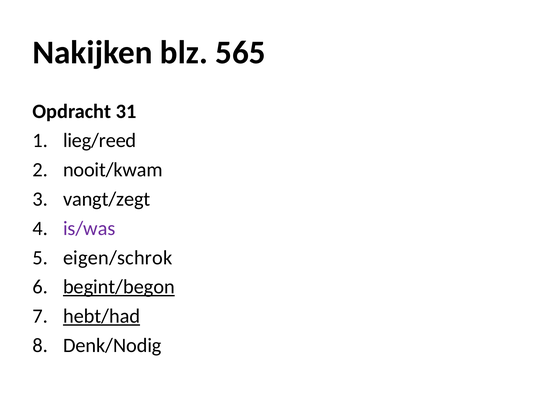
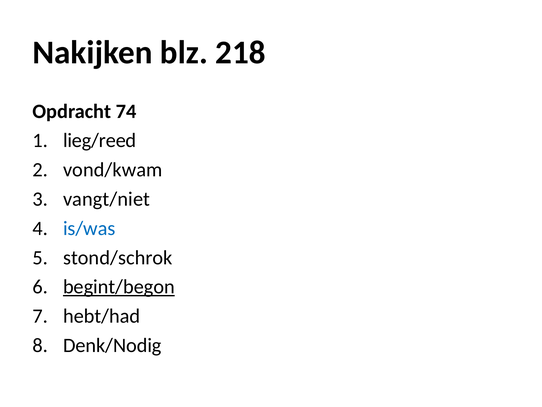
565: 565 -> 218 (240, 52)
31: 31 -> 74 (126, 111)
nooit/kwam: nooit/kwam -> vond/kwam (113, 170)
vangt/zegt: vangt/zegt -> vangt/niet (107, 199)
is/was colour: purple -> blue (89, 228)
eigen/schrok: eigen/schrok -> stond/schrok (118, 257)
hebt/had underline: present -> none (102, 316)
